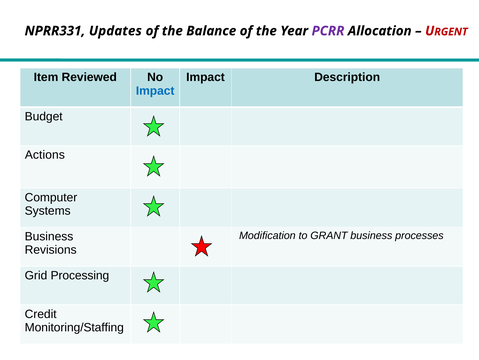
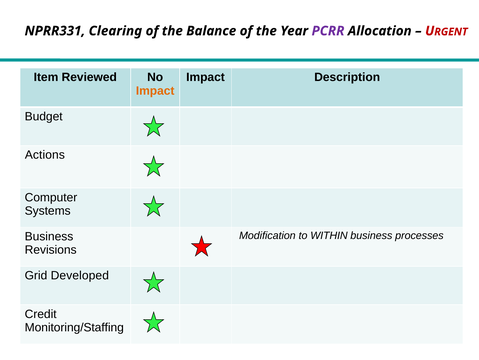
Updates: Updates -> Clearing (115, 31)
Impact colour: blue -> orange (155, 91)
GRANT: GRANT -> WITHIN (329, 235)
Processing: Processing -> Developed (80, 275)
